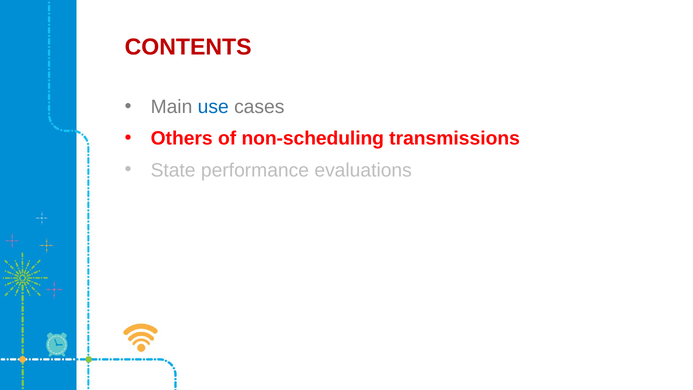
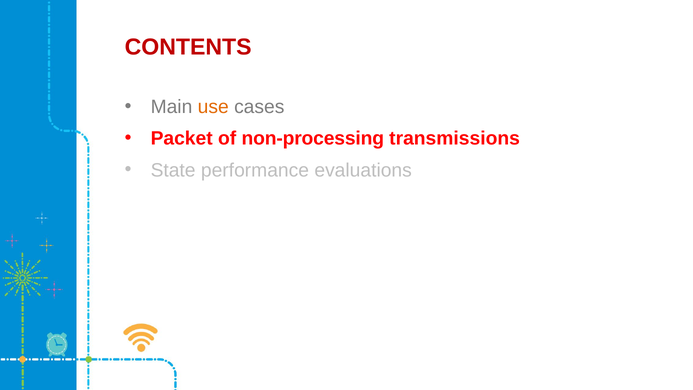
use colour: blue -> orange (213, 107)
Others: Others -> Packet (182, 139)
non-scheduling: non-scheduling -> non-processing (313, 139)
